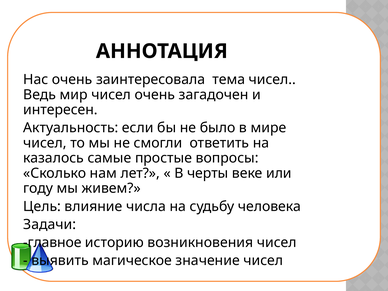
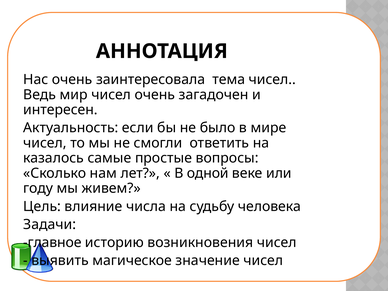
черты: черты -> одной (208, 173)
